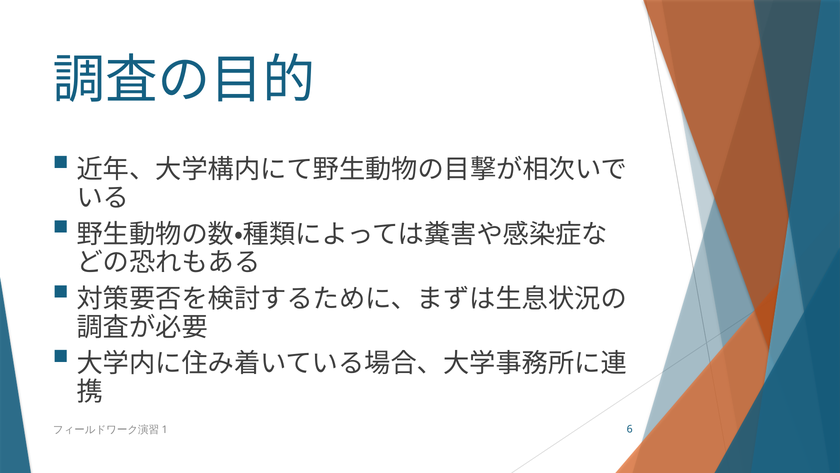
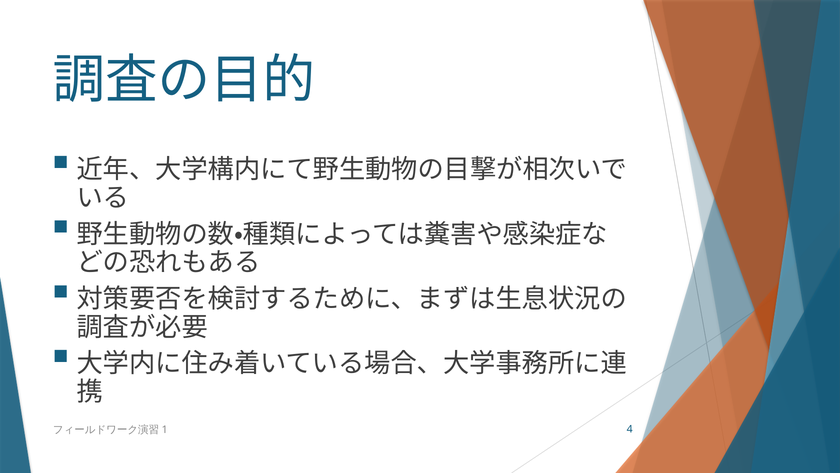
6: 6 -> 4 (630, 429)
